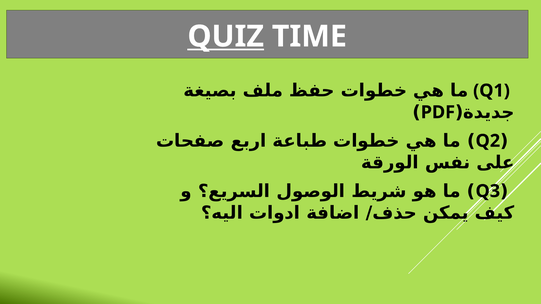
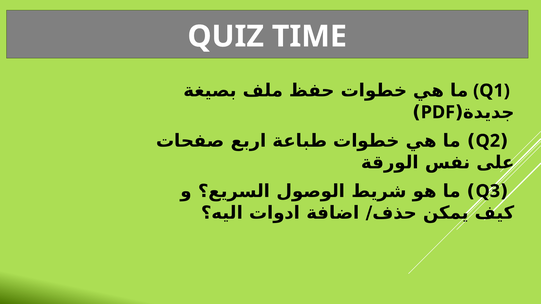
QUIZ underline: present -> none (226, 36)
